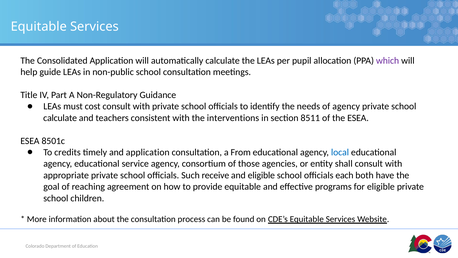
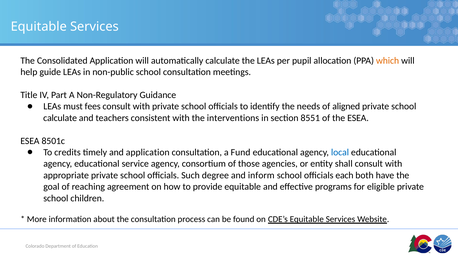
which colour: purple -> orange (388, 61)
cost: cost -> fees (93, 106)
of agency: agency -> aligned (346, 106)
8511: 8511 -> 8551 (310, 118)
From: From -> Fund (241, 152)
receive: receive -> degree (215, 175)
and eligible: eligible -> inform (261, 175)
